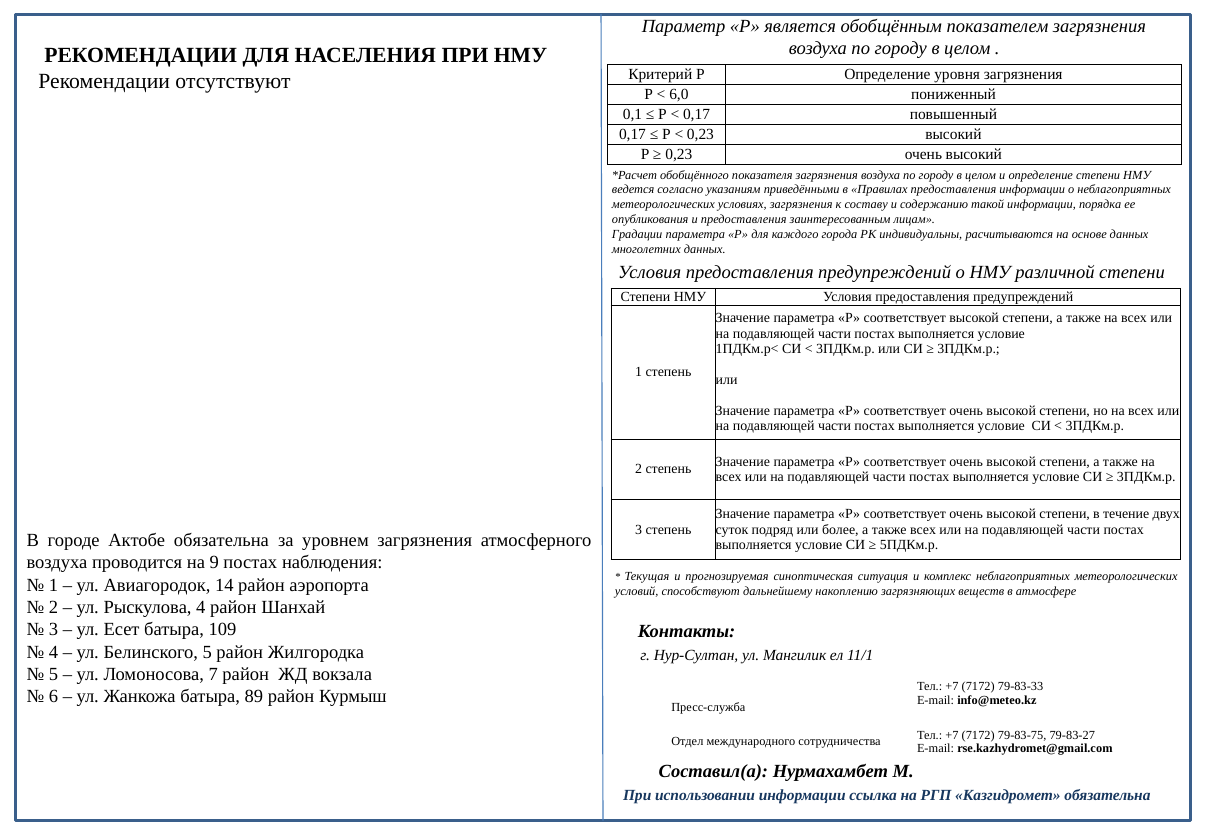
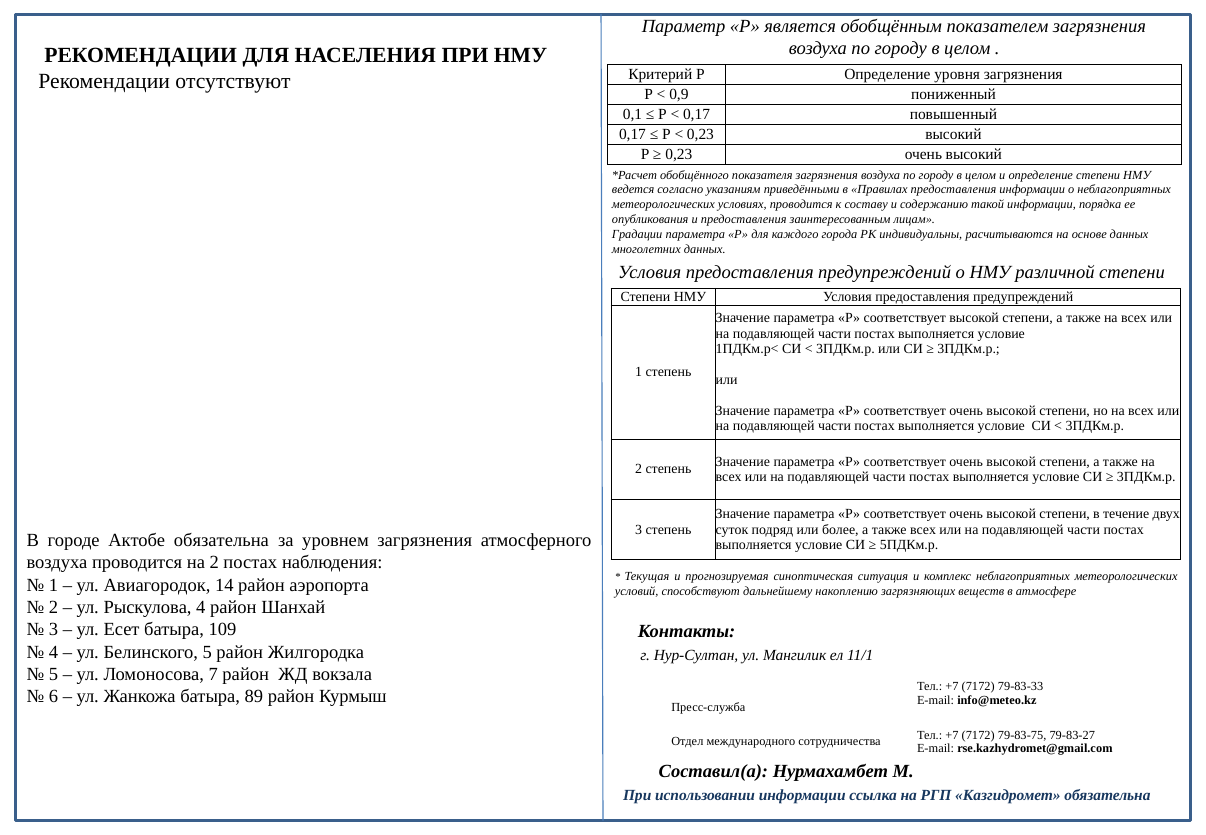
6,0: 6,0 -> 0,9 (679, 94)
условиях загрязнения: загрязнения -> проводится (801, 205)
на 9: 9 -> 2 (214, 563)
